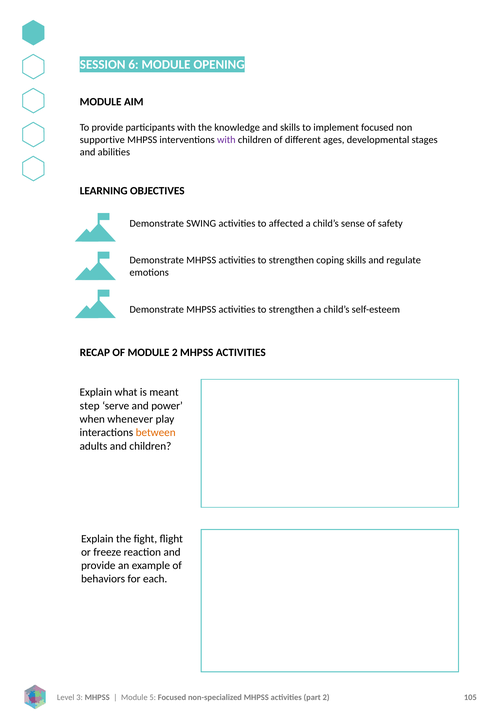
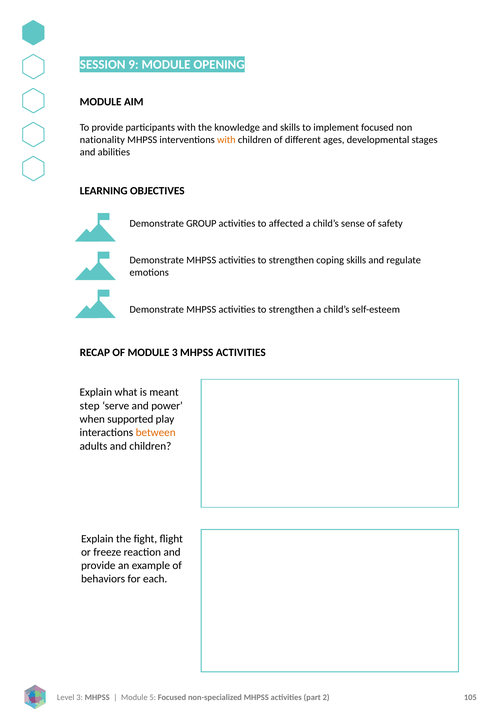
6: 6 -> 9 (133, 64)
supportive: supportive -> nationality (102, 140)
with colour: purple -> orange (226, 140)
SWING: SWING -> GROUP (201, 223)
MODULE 2: 2 -> 3 (175, 352)
whenever: whenever -> supported (130, 419)
